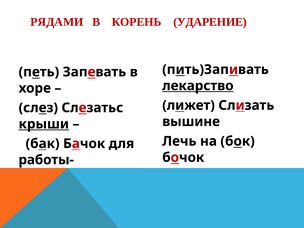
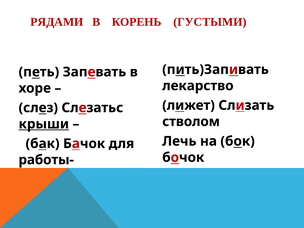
УДАРЕНИЕ: УДАРЕНИЕ -> ГУСТЫМИ (210, 22)
лекарство underline: present -> none (198, 86)
вышине: вышине -> стволом (191, 122)
